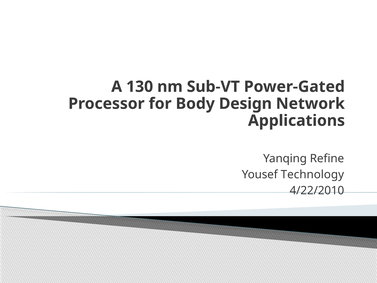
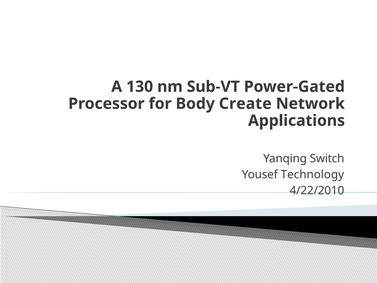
Design: Design -> Create (245, 104)
Refine: Refine -> Switch (327, 158)
